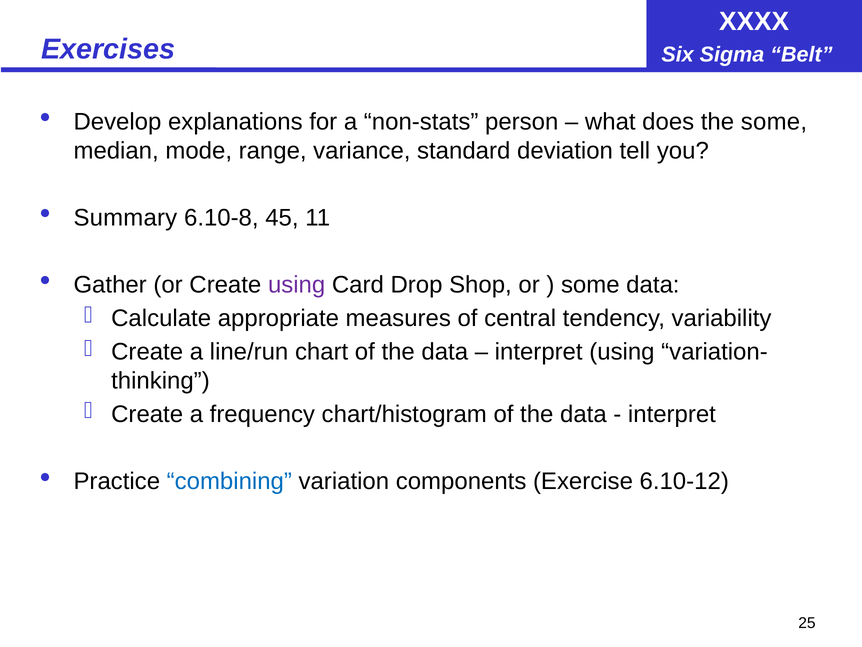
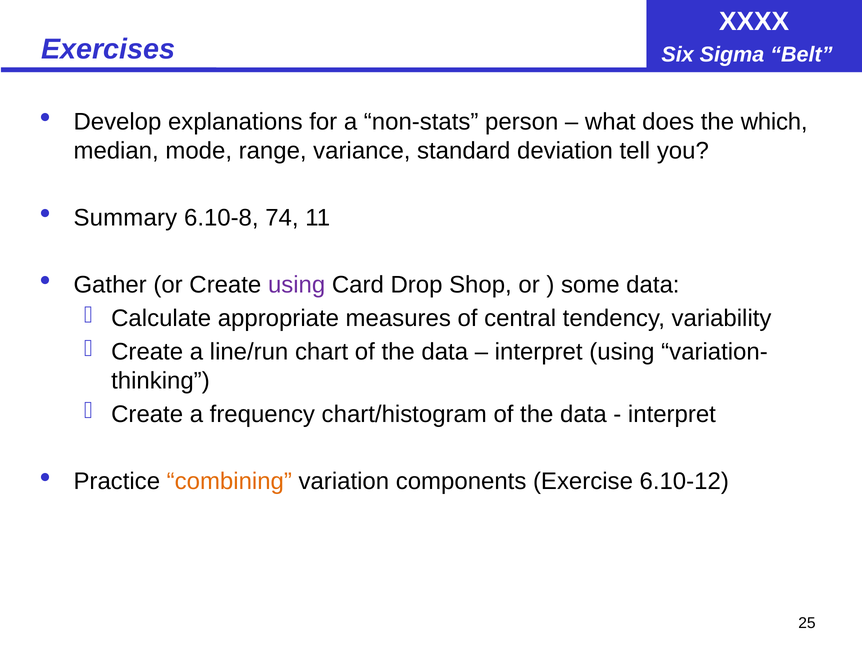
the some: some -> which (774, 122)
45: 45 -> 74 (282, 218)
combining colour: blue -> orange (229, 481)
